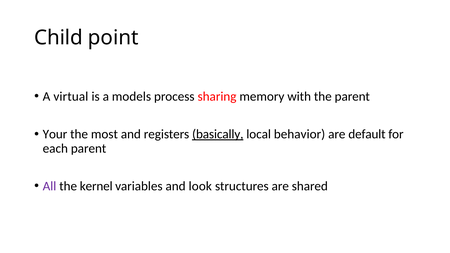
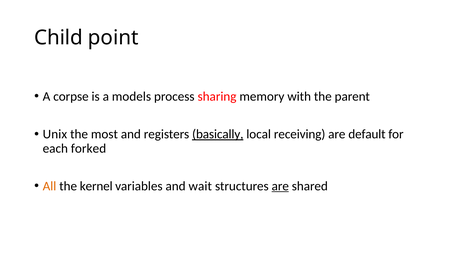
virtual: virtual -> corpse (71, 97)
Your: Your -> Unix (55, 134)
behavior: behavior -> receiving (300, 134)
each parent: parent -> forked (89, 148)
All colour: purple -> orange (50, 186)
look: look -> wait (200, 186)
are underline: none -> present (280, 186)
